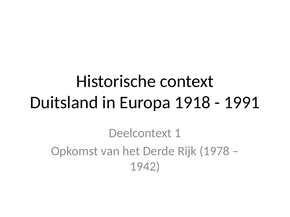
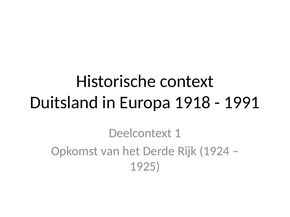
1978: 1978 -> 1924 (214, 151)
1942: 1942 -> 1925 (145, 167)
